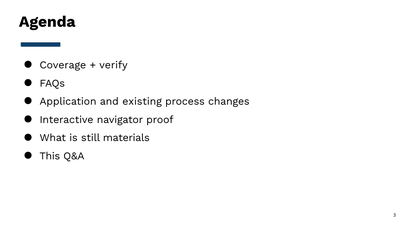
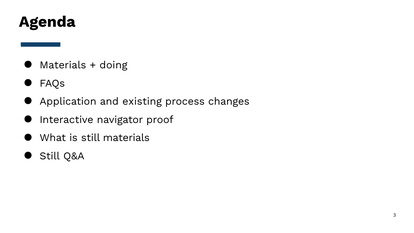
Coverage: Coverage -> Materials (63, 65)
verify: verify -> doing (113, 65)
This: This -> Still (50, 156)
